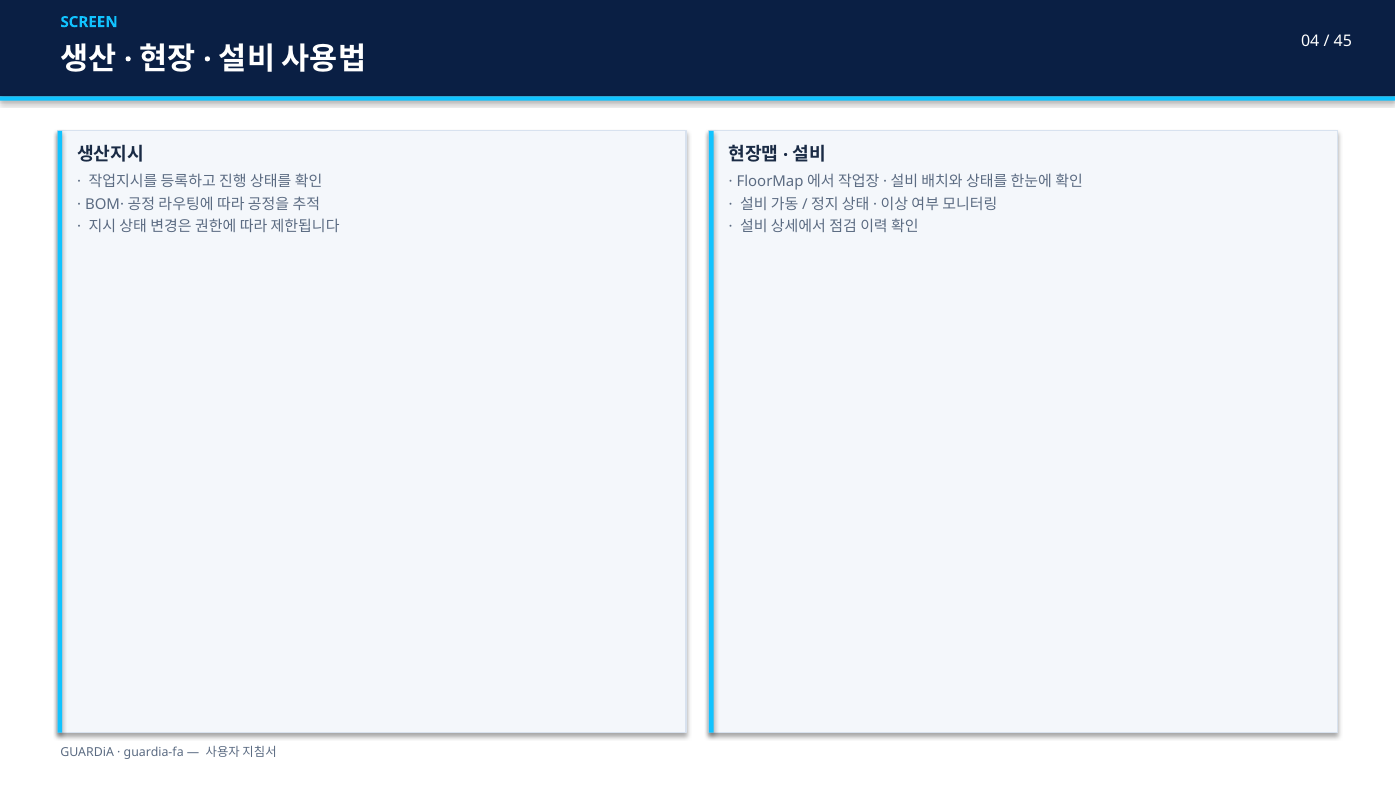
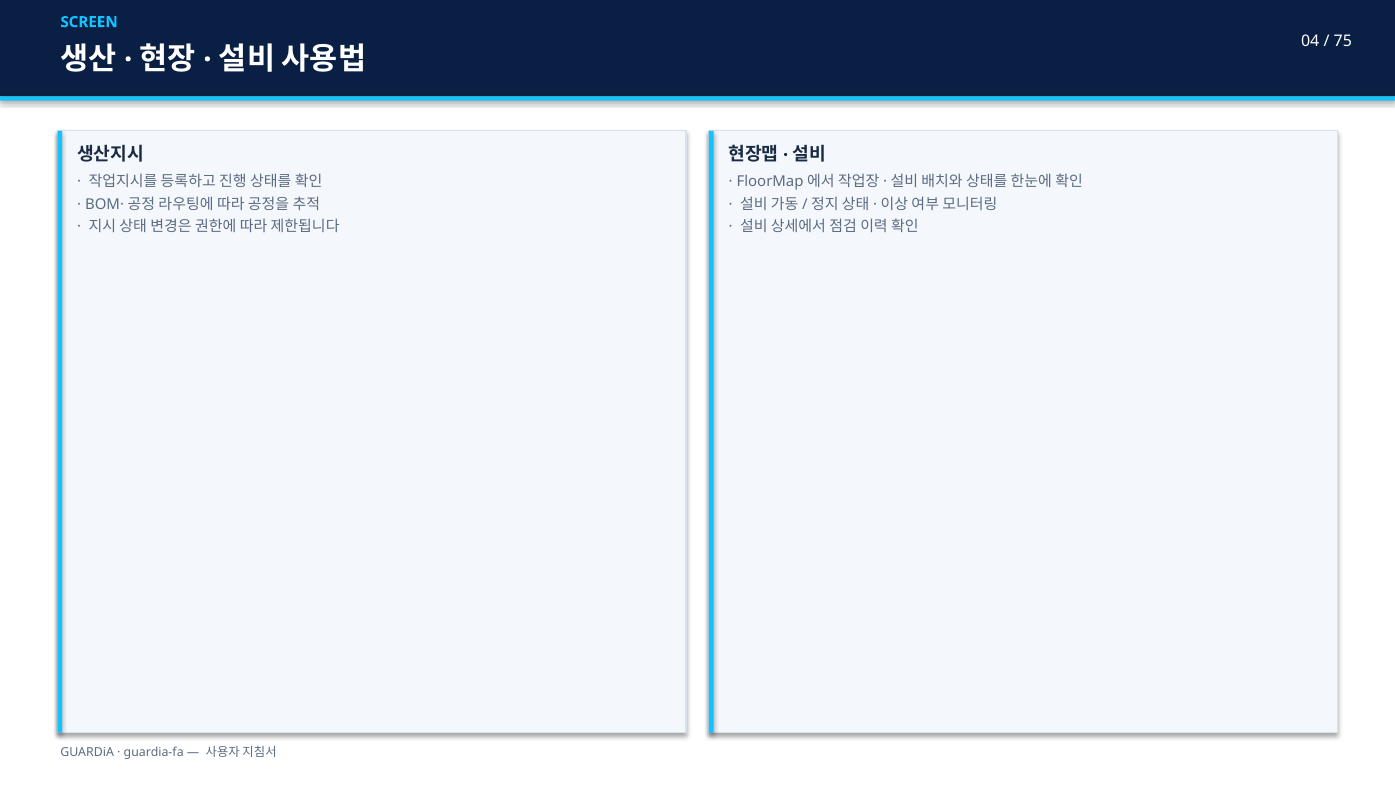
45: 45 -> 75 (1343, 41)
